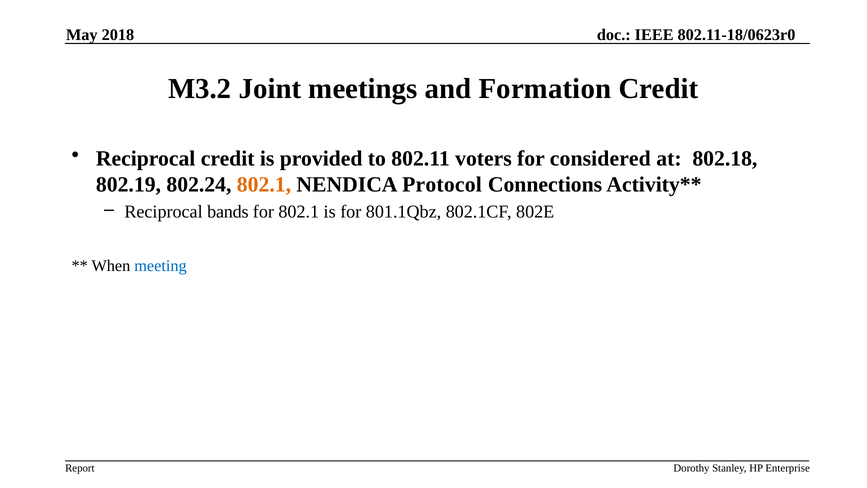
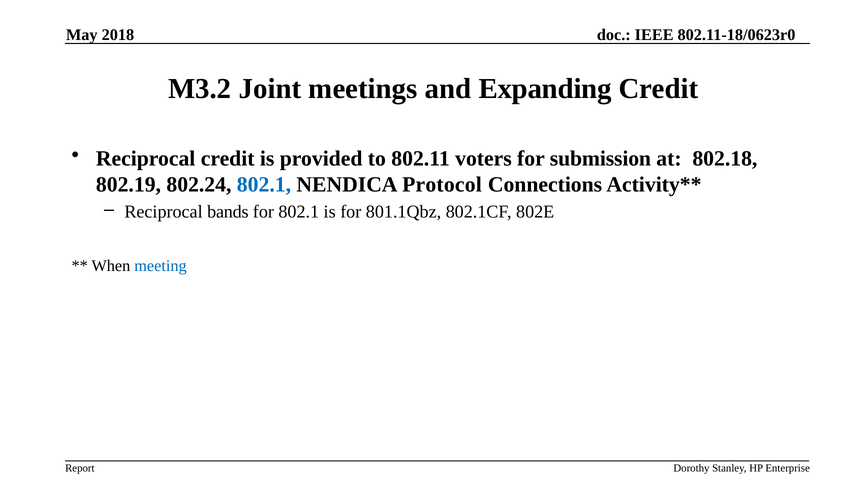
Formation: Formation -> Expanding (545, 89)
considered: considered -> submission (600, 159)
802.1 colour: orange -> blue (264, 185)
